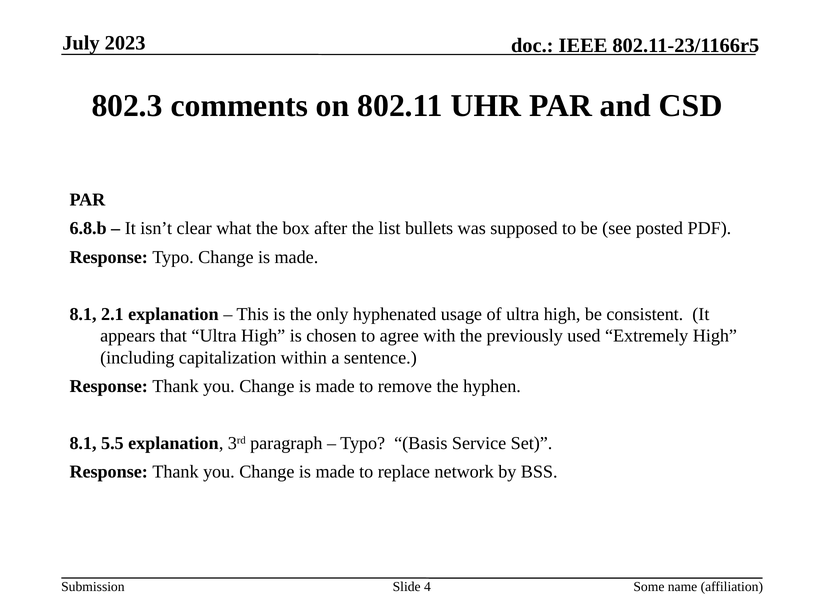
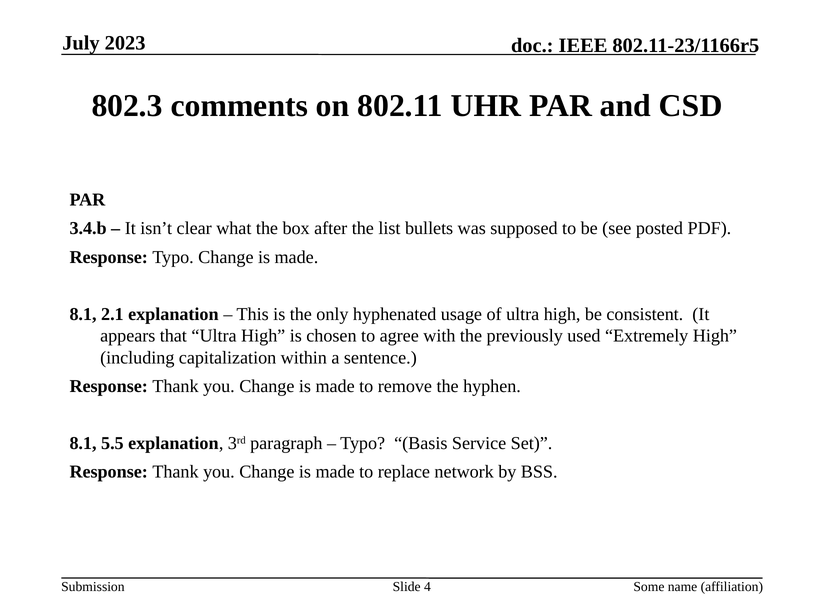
6.8.b: 6.8.b -> 3.4.b (88, 229)
